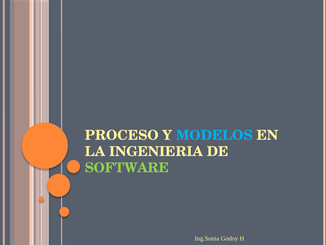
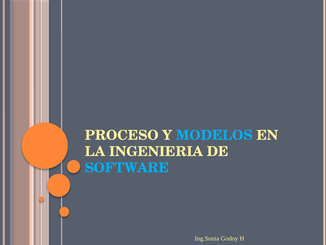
SOFTWARE colour: light green -> light blue (127, 168)
